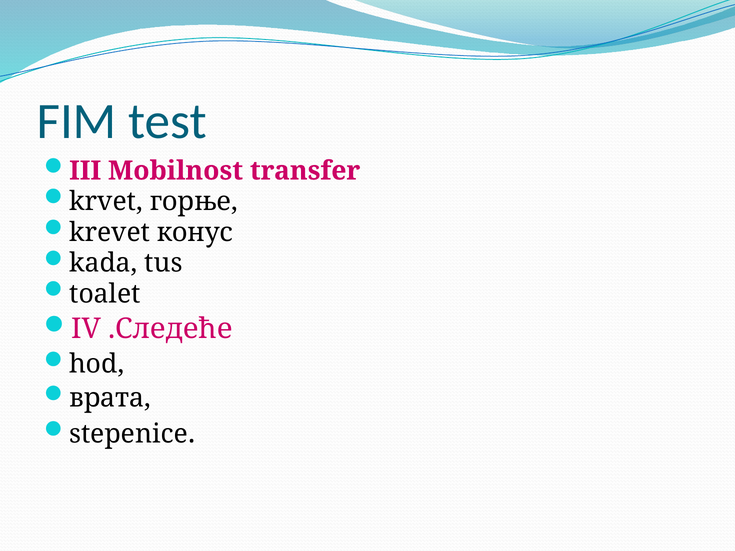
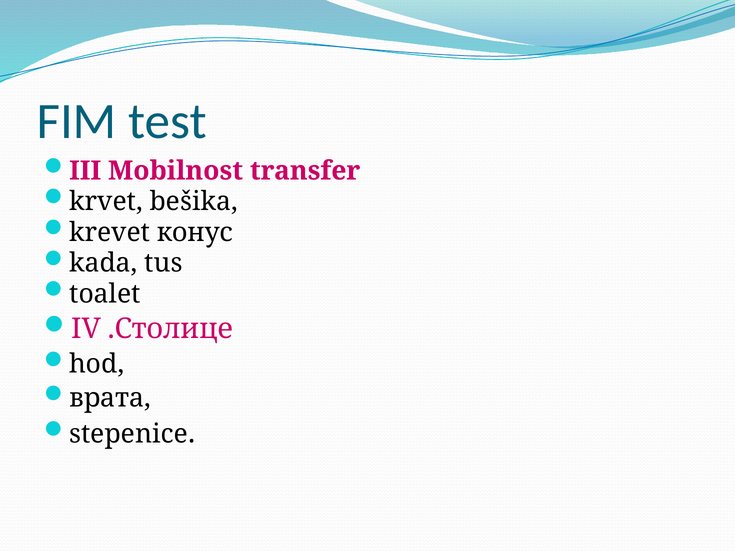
горње: горње -> bešika (194, 202)
.Следеће: .Следеће -> .Столице (170, 329)
